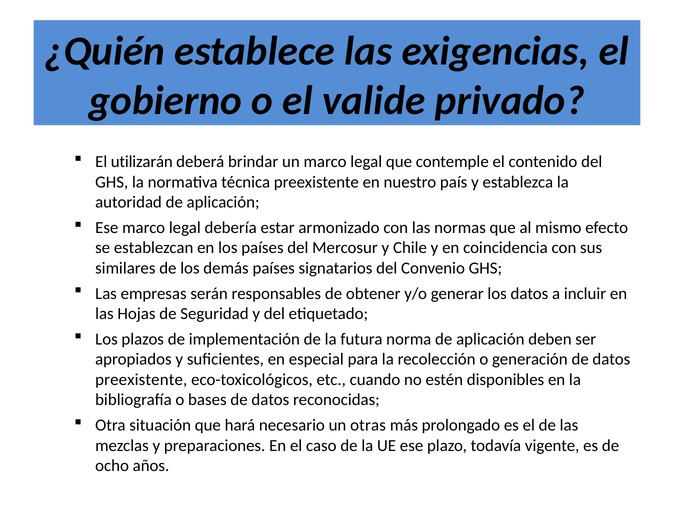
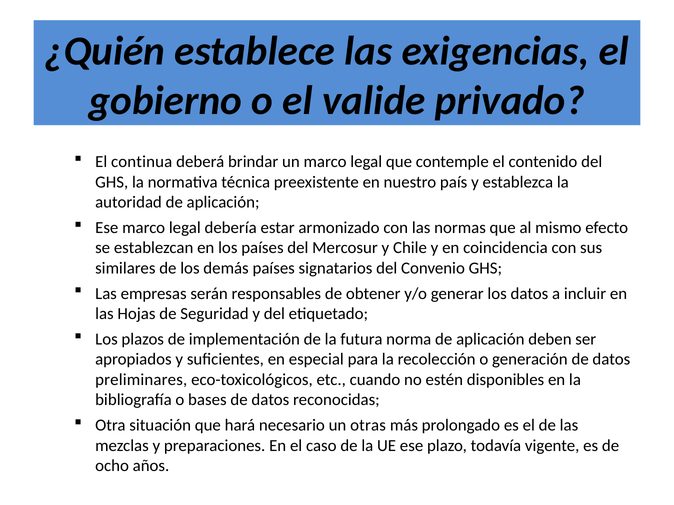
utilizarán: utilizarán -> continua (142, 162)
preexistente: preexistente -> preliminares (141, 380)
